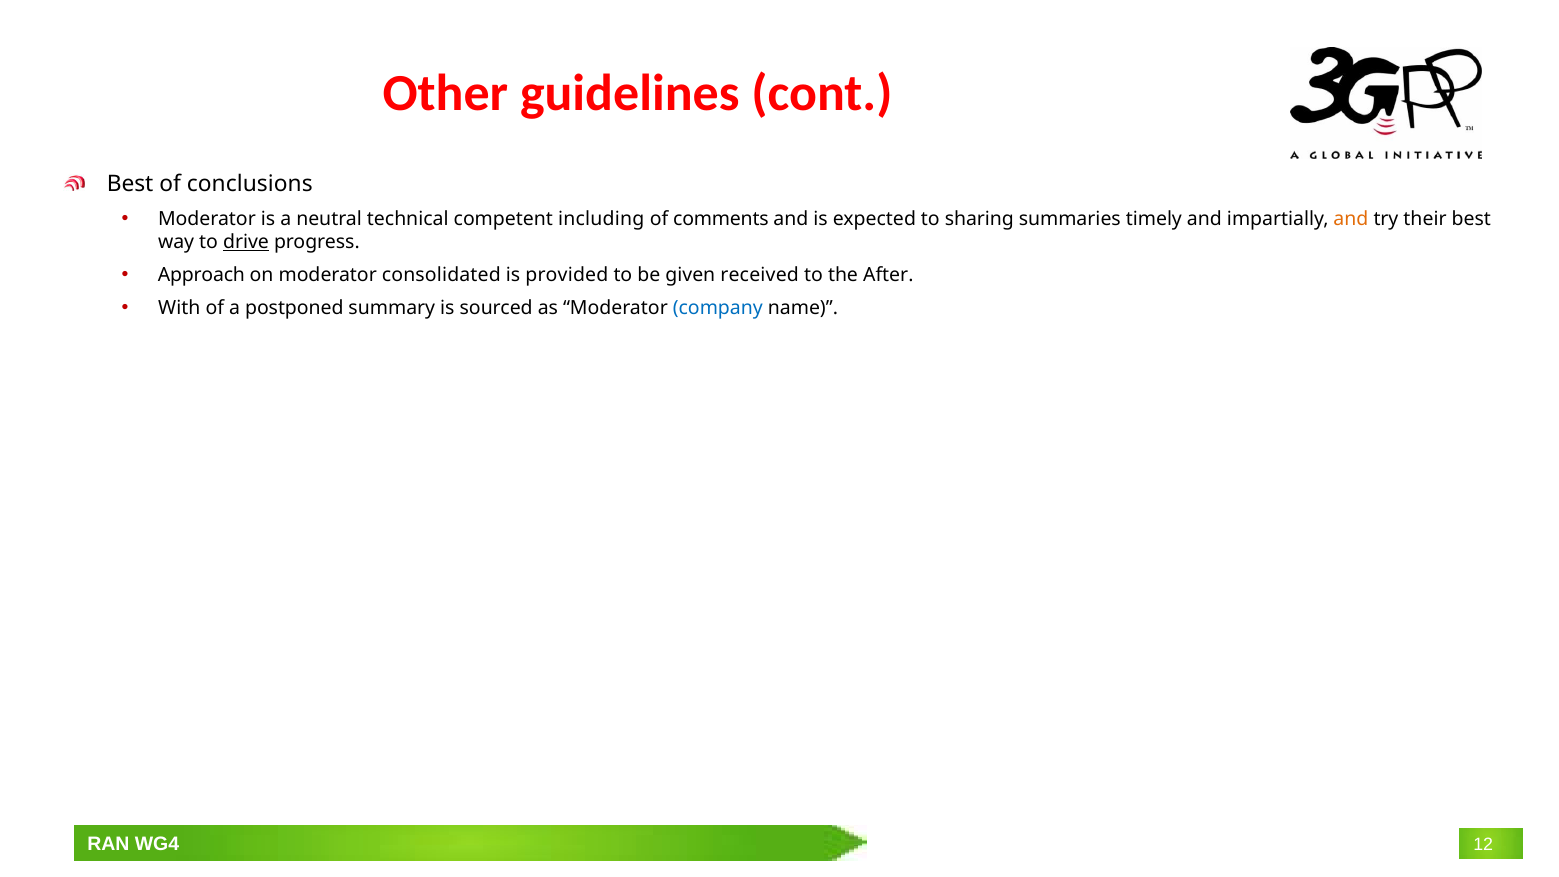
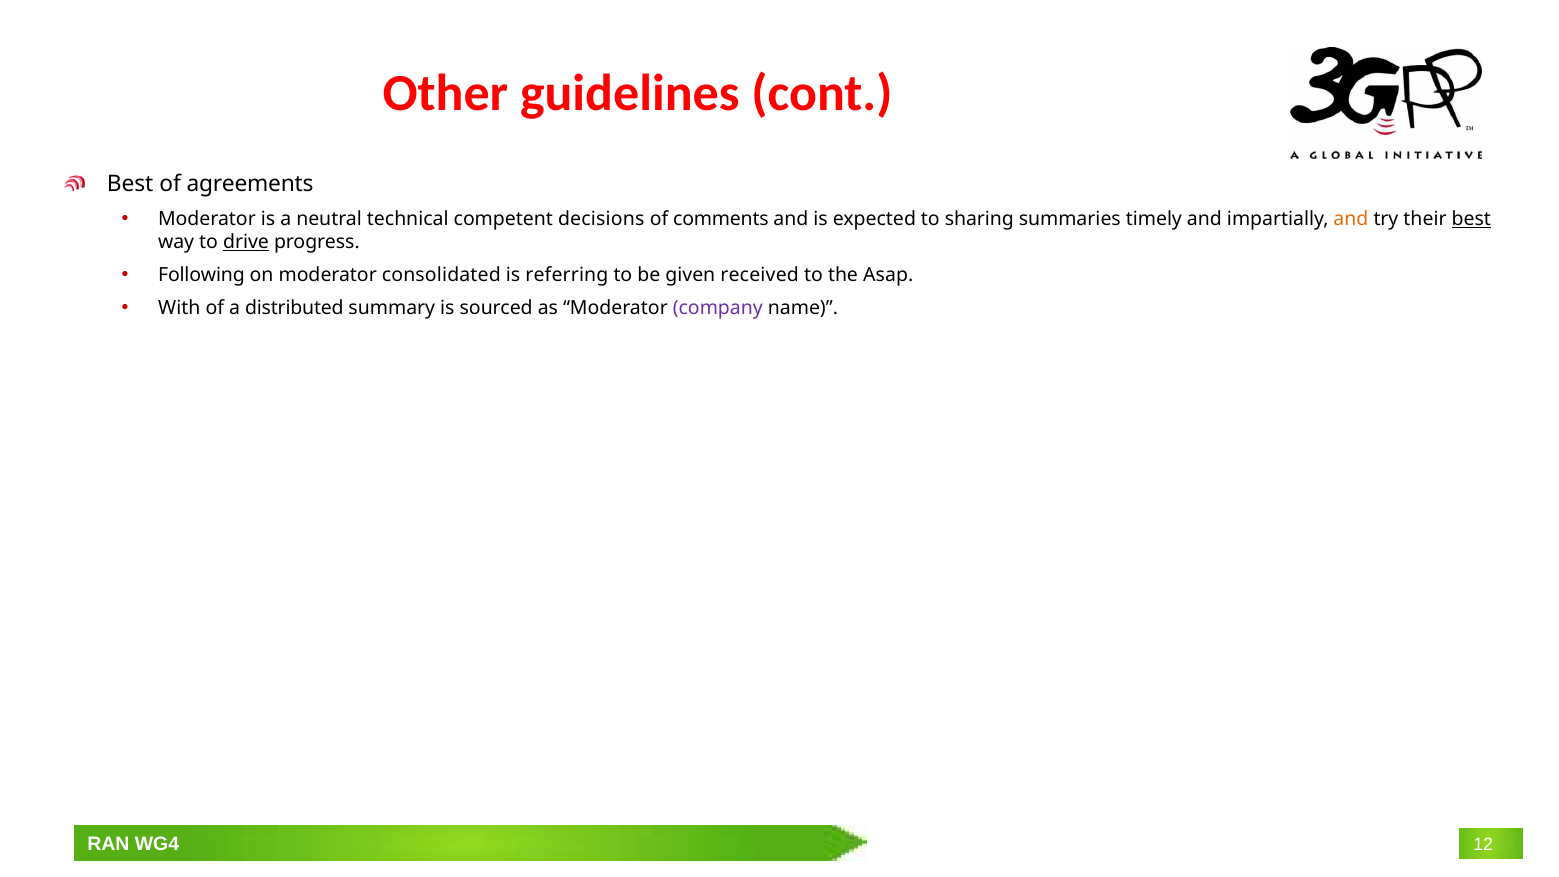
conclusions: conclusions -> agreements (250, 184)
including: including -> decisions (601, 219)
best underline: none -> present (1471, 219)
Approach: Approach -> Following (201, 275)
provided: provided -> referring (567, 275)
After: After -> Asap (888, 275)
postponed: postponed -> distributed (294, 308)
company colour: blue -> purple (718, 308)
